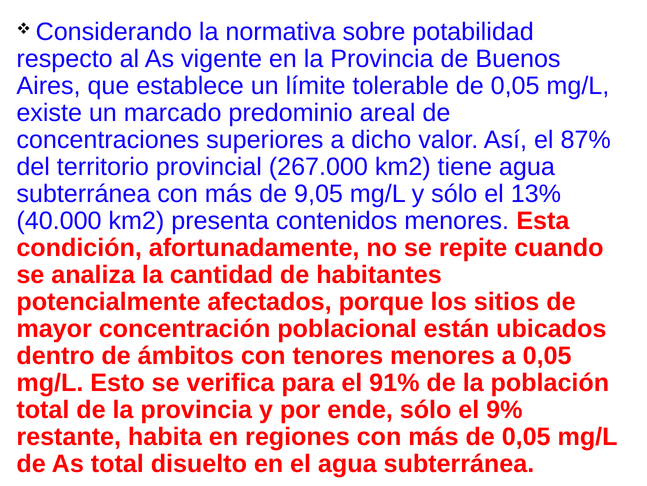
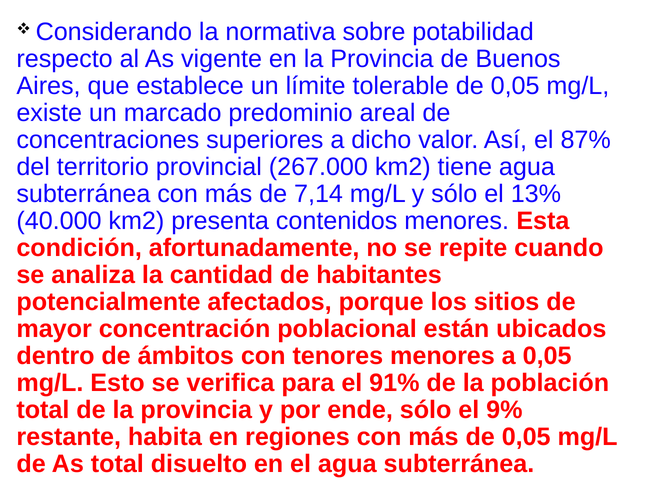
9,05: 9,05 -> 7,14 (319, 194)
